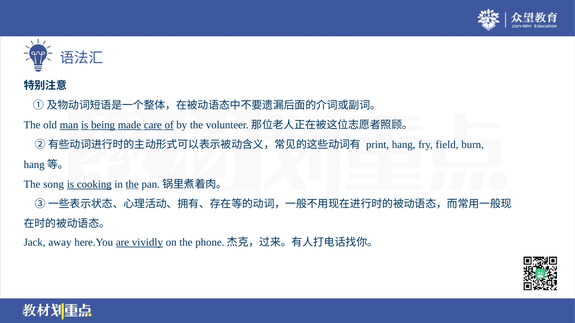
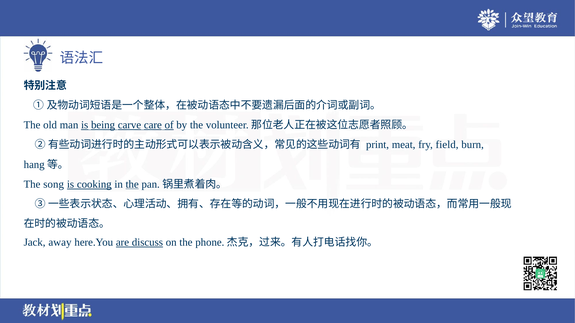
man underline: present -> none (69, 125)
made: made -> carve (129, 125)
hang: hang -> meat (404, 145)
vividly: vividly -> discuss (147, 243)
